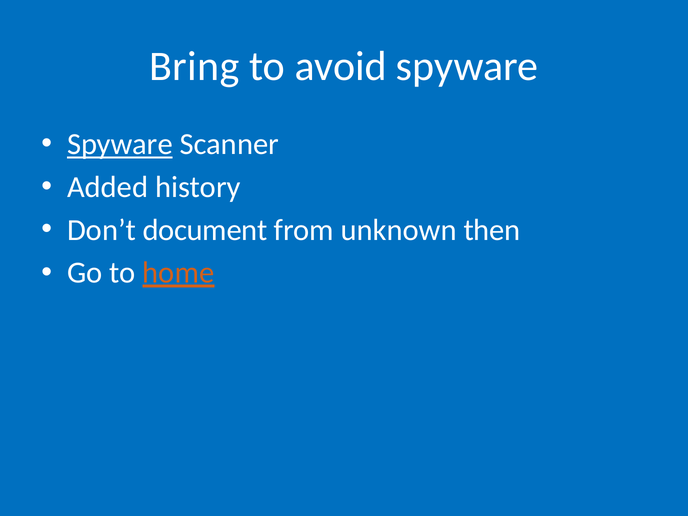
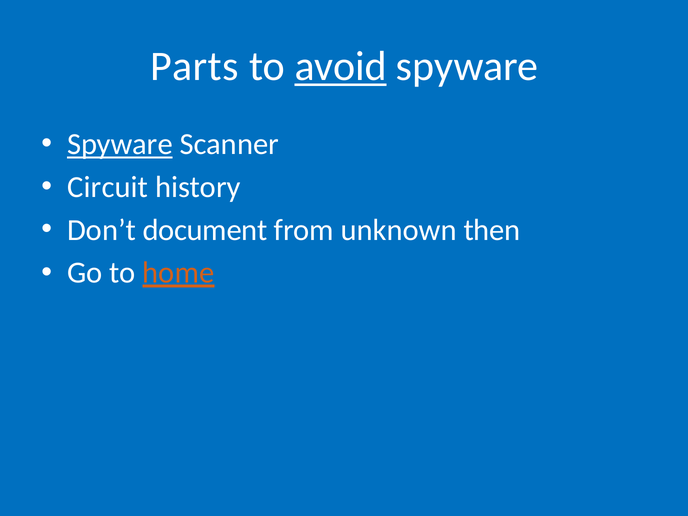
Bring: Bring -> Parts (194, 67)
avoid underline: none -> present (341, 67)
Added: Added -> Circuit (108, 187)
